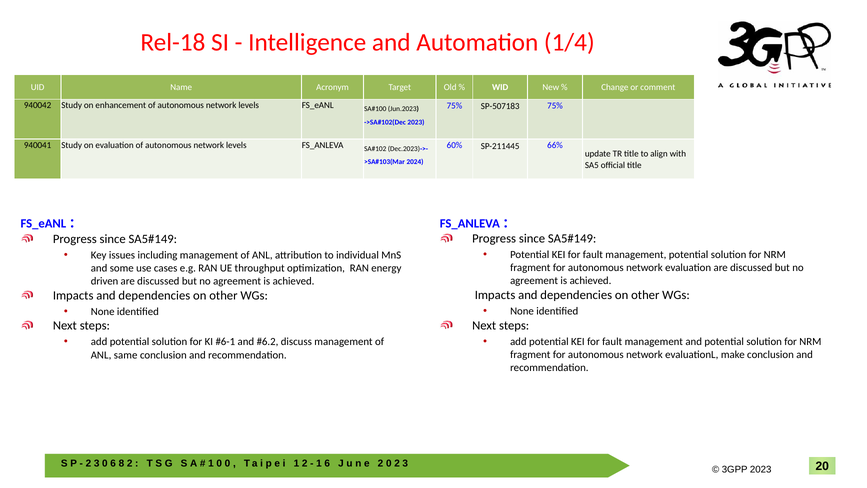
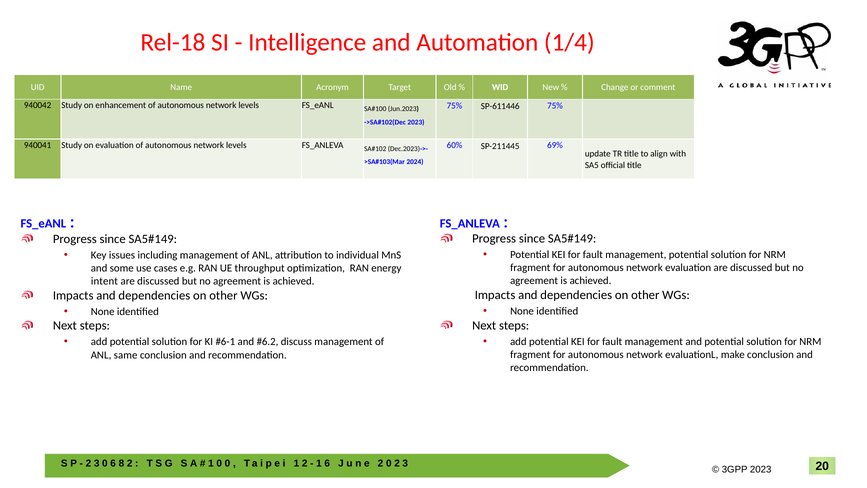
SP-507183: SP-507183 -> SP-611446 (500, 106)
66%: 66% -> 69% (555, 145)
driven: driven -> intent (104, 281)
